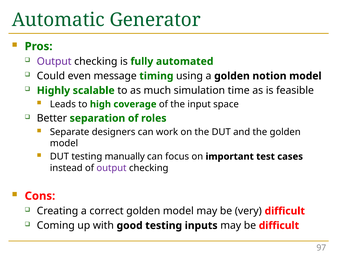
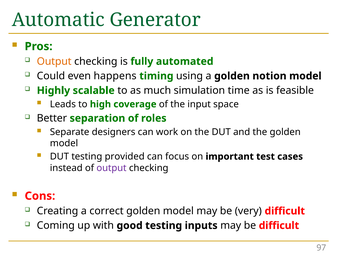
Output colour: purple -> orange (54, 61)
message: message -> happens (115, 76)
manually: manually -> provided (125, 157)
